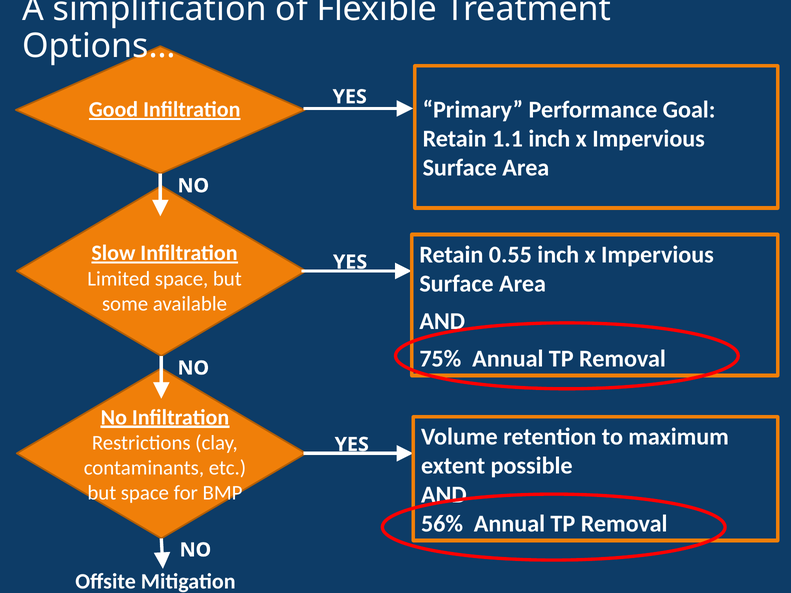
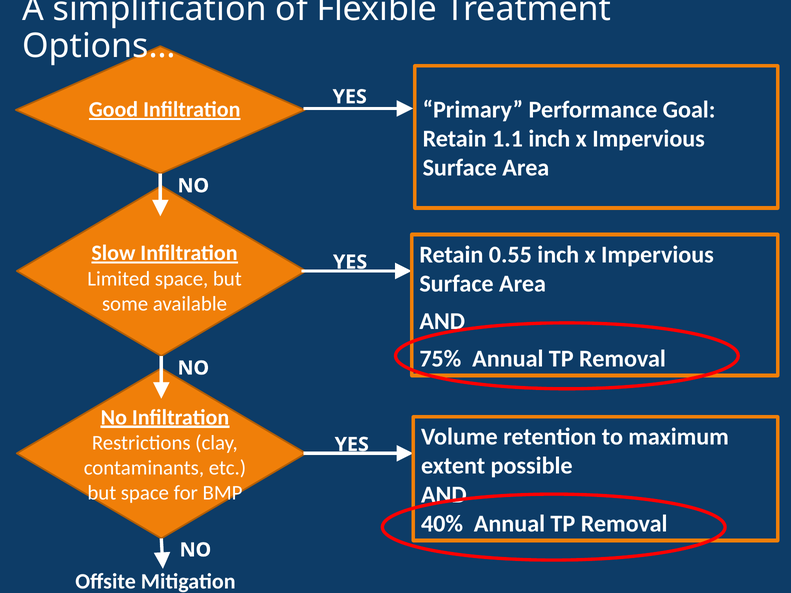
56%: 56% -> 40% (442, 524)
